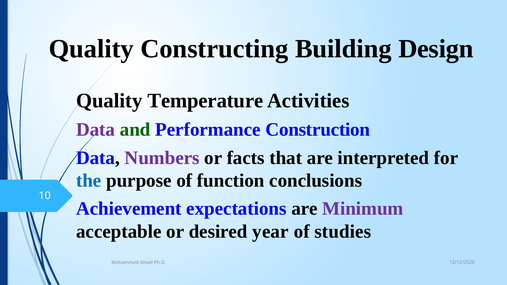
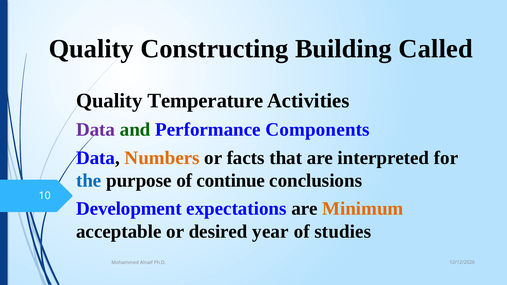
Design: Design -> Called (436, 49)
Construction: Construction -> Components (318, 130)
Numbers colour: purple -> orange (162, 158)
function: function -> continue (231, 181)
Achievement: Achievement -> Development (129, 209)
Minimum colour: purple -> orange (363, 209)
